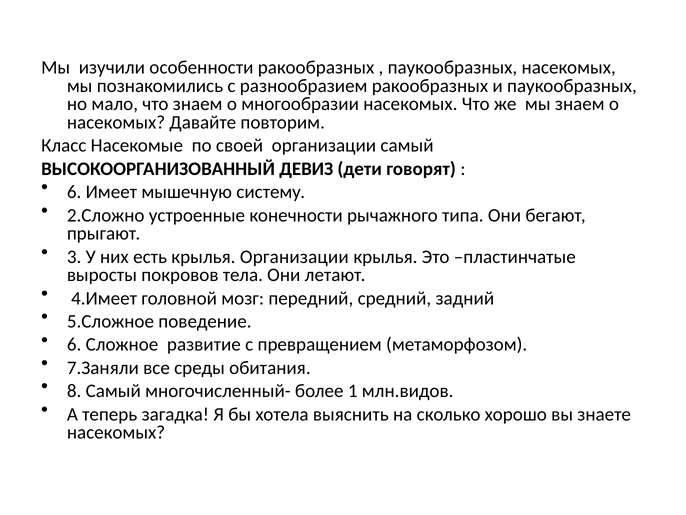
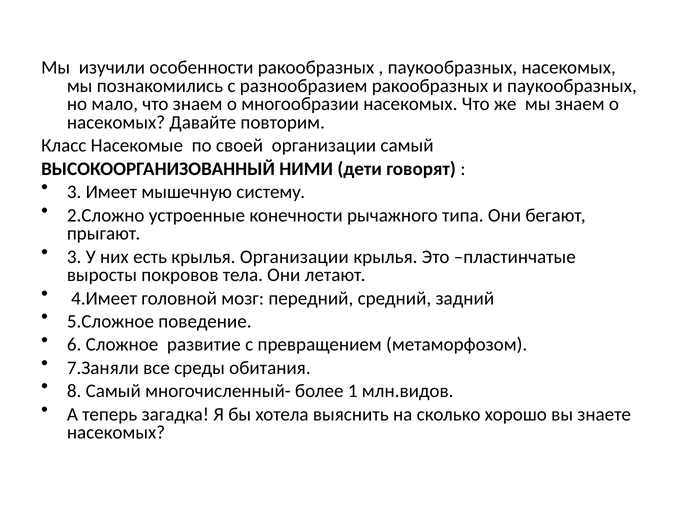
ДЕВИЗ: ДЕВИЗ -> НИМИ (306, 169)
6: 6 -> 3 (74, 192)
